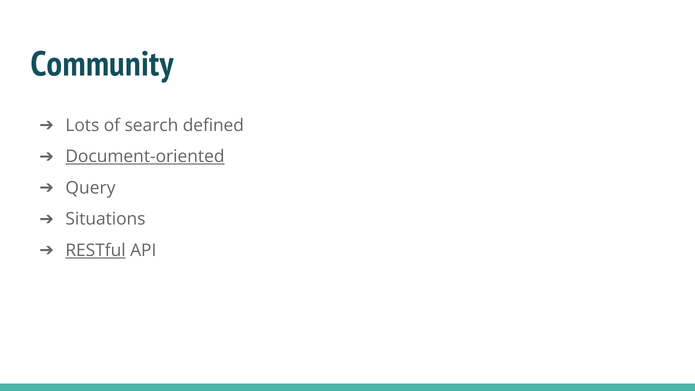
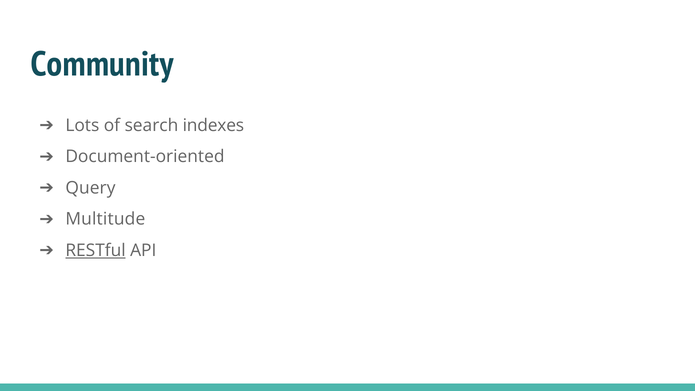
defined: defined -> indexes (213, 125)
Document-oriented underline: present -> none (145, 157)
Situations: Situations -> Multitude (105, 219)
